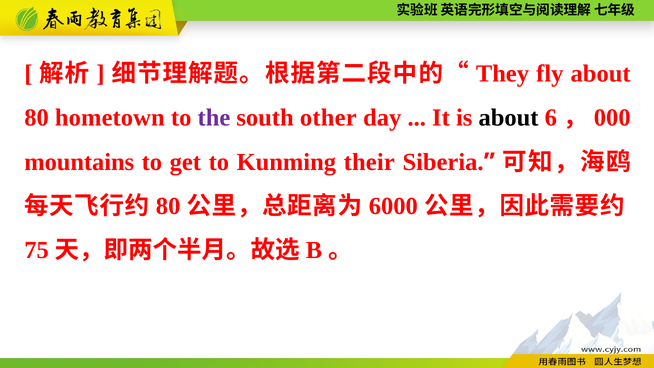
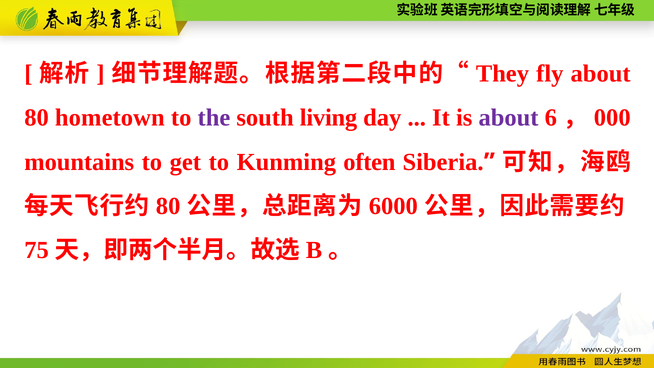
other: other -> living (329, 118)
about colour: black -> purple (509, 118)
their: their -> often (369, 162)
